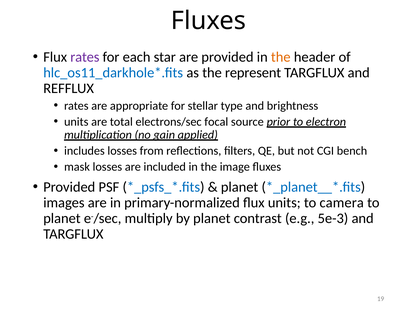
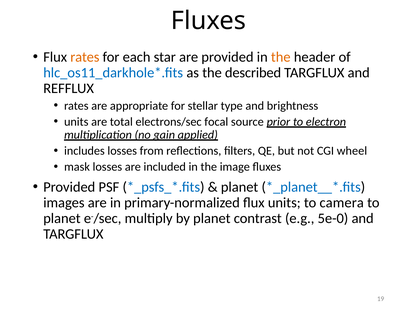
rates colour: purple -> orange (85, 57)
represent: represent -> described (253, 73)
bench: bench -> wheel (352, 151)
5e-3: 5e-3 -> 5e-0 (333, 218)
